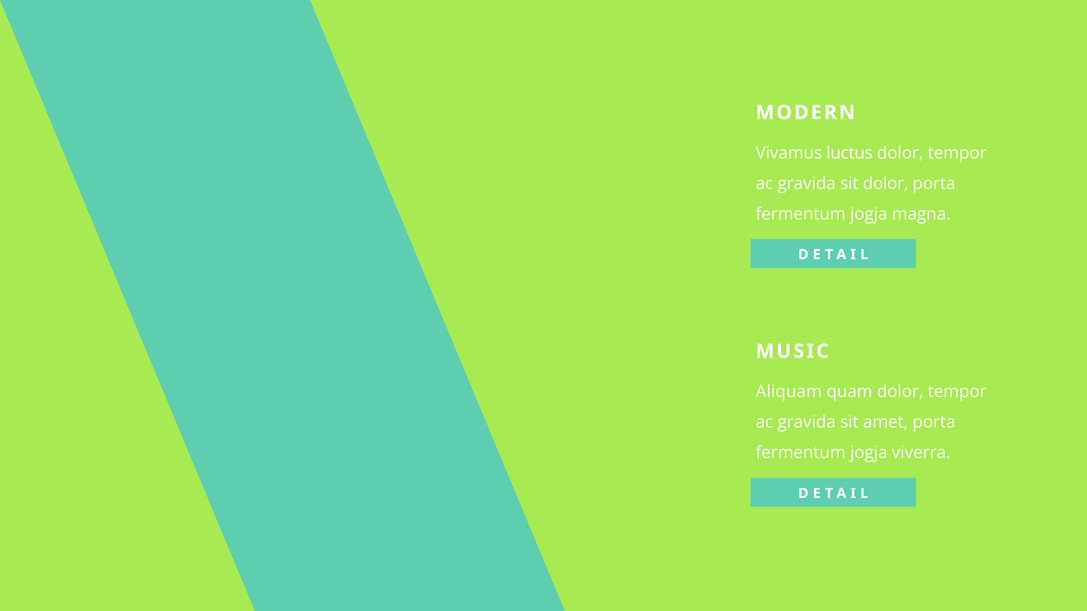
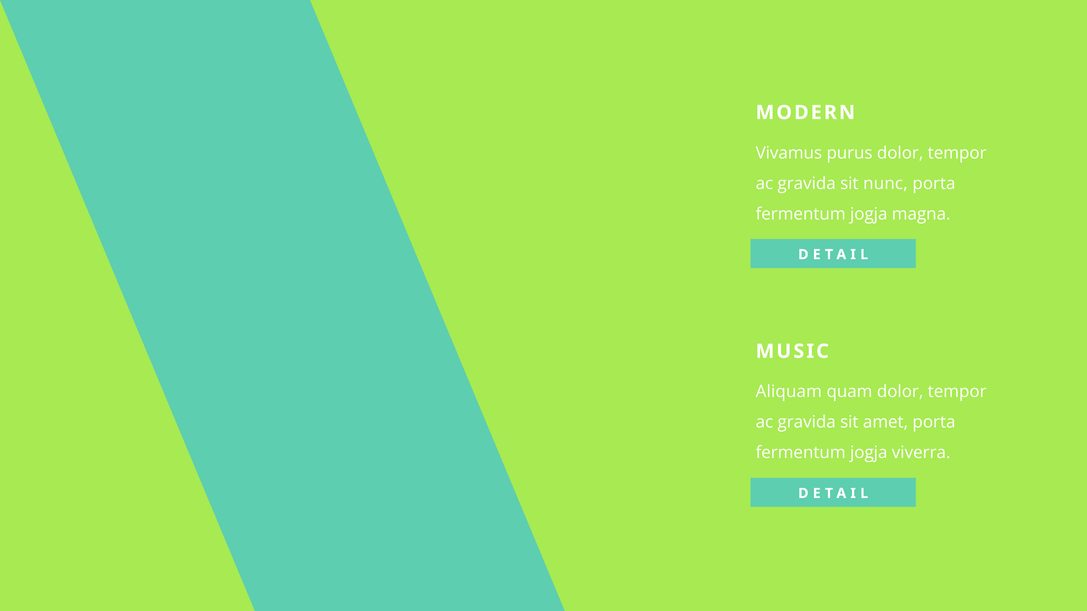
luctus: luctus -> purus (850, 153)
sit dolor: dolor -> nunc (885, 184)
